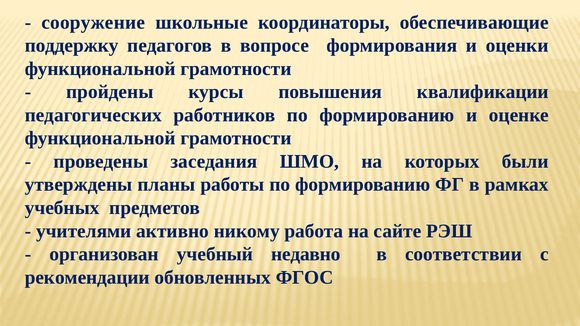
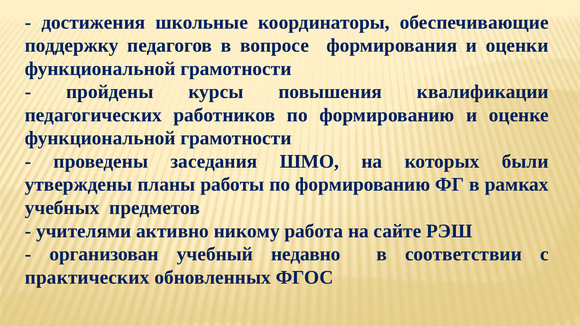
сооружение: сооружение -> достижения (93, 22)
рекомендации: рекомендации -> практических (87, 278)
